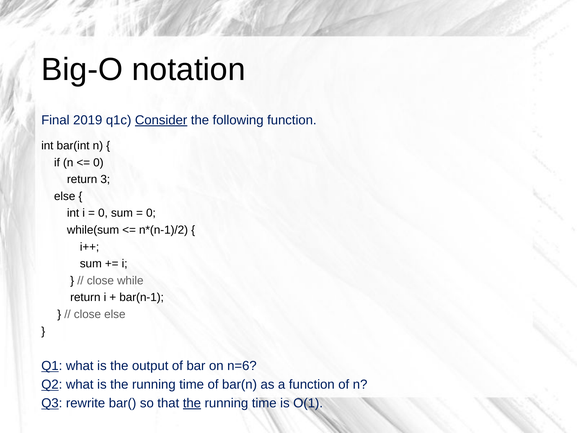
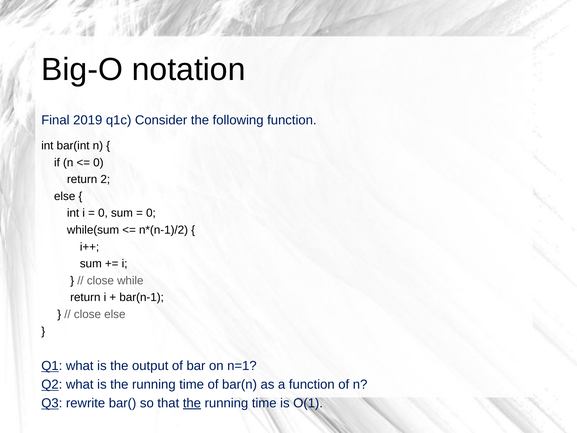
Consider underline: present -> none (161, 120)
3: 3 -> 2 (105, 179)
n=6: n=6 -> n=1 (242, 366)
